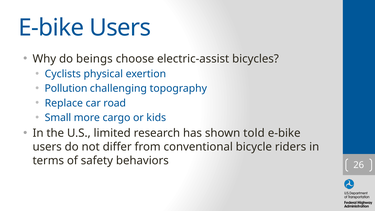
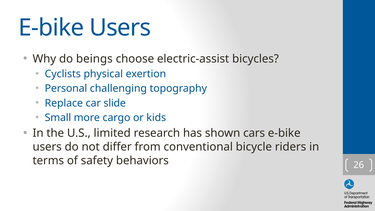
Pollution: Pollution -> Personal (66, 88)
road: road -> slide (115, 103)
told: told -> cars (254, 133)
